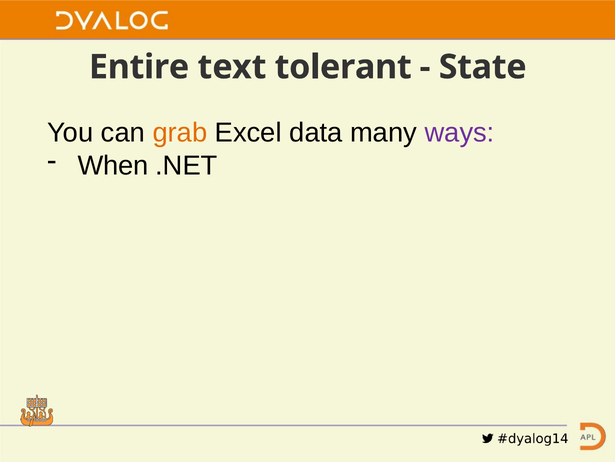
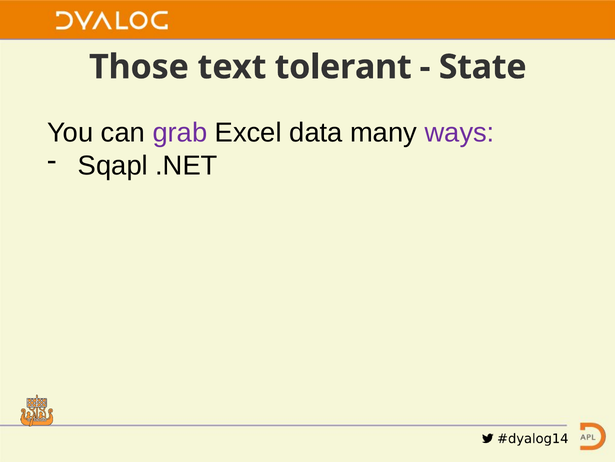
Entire: Entire -> Those (139, 67)
grab colour: orange -> purple (180, 132)
When: When -> Sqapl (113, 165)
